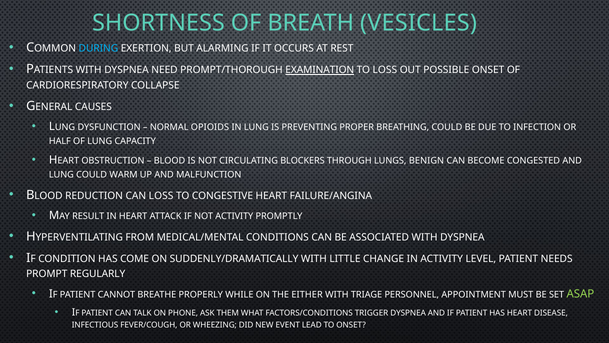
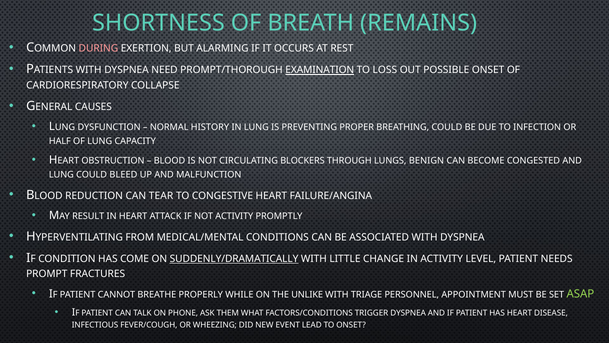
VESICLES: VESICLES -> REMAINS (419, 23)
DURING colour: light blue -> pink (98, 48)
OPIOIDS: OPIOIDS -> HISTORY (210, 127)
WARM: WARM -> BLEED (123, 174)
CAN LOSS: LOSS -> TEAR (161, 195)
SUDDENLY/DRAMATICALLY underline: none -> present (234, 258)
REGULARLY: REGULARLY -> FRACTURES (98, 274)
EITHER: EITHER -> UNLIKE (307, 294)
